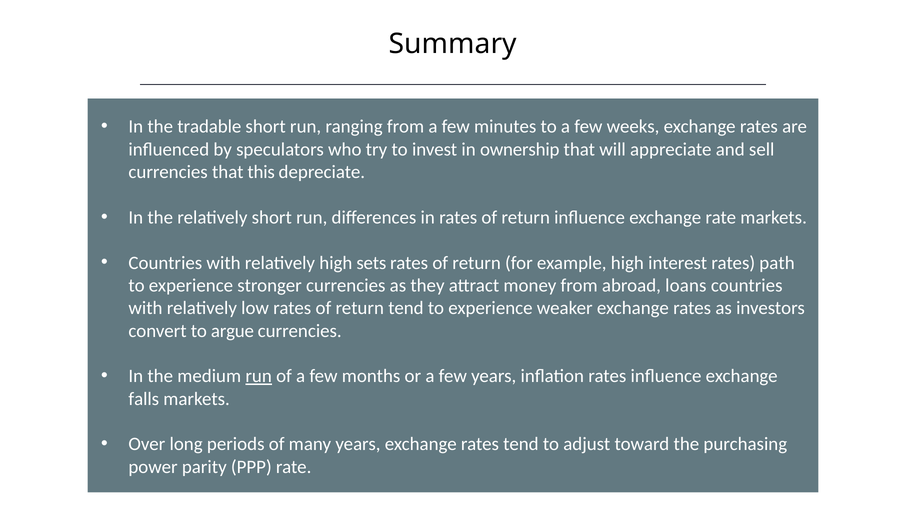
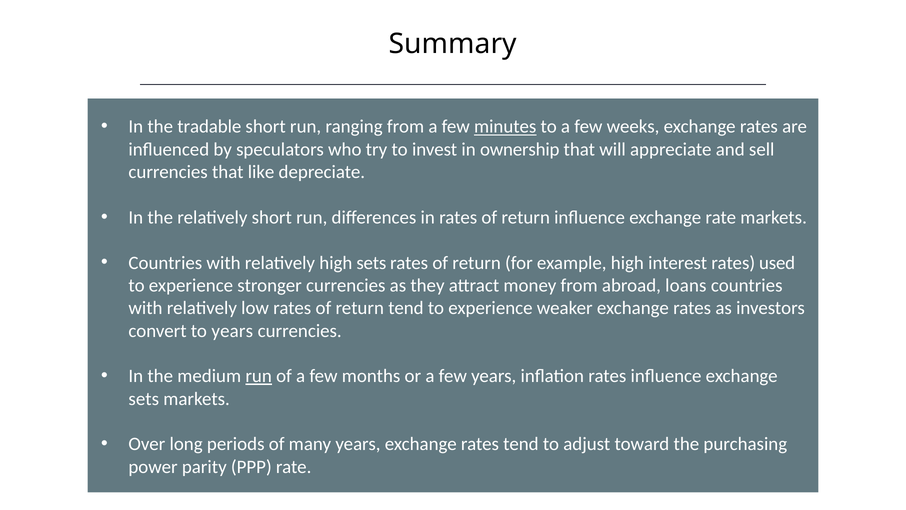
minutes underline: none -> present (505, 127)
this: this -> like (261, 172)
path: path -> used (777, 263)
to argue: argue -> years (232, 331)
falls: falls -> sets (144, 399)
